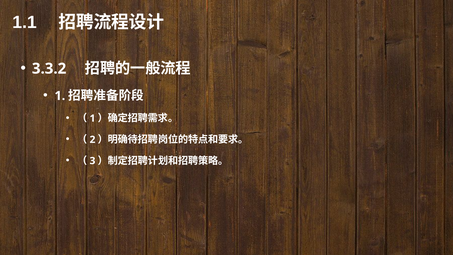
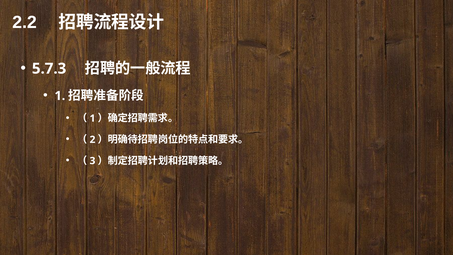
1.1: 1.1 -> 2.2 (25, 22)
3.3.2: 3.3.2 -> 5.7.3 (49, 69)
